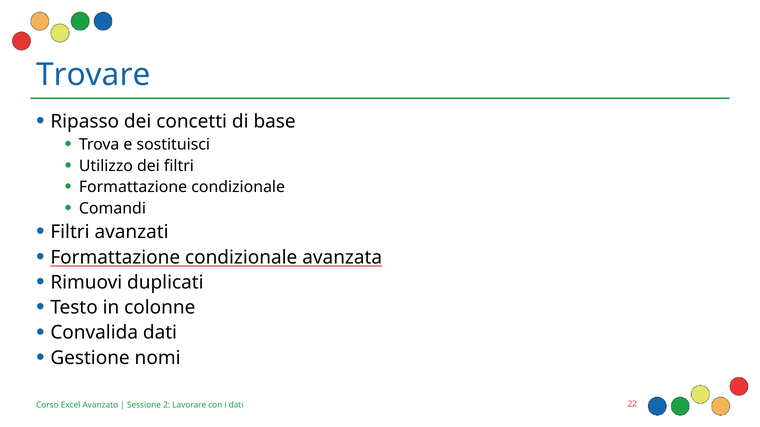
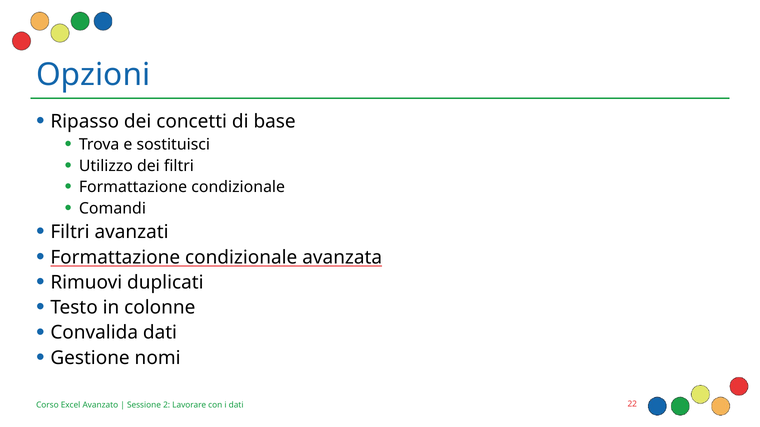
Trovare: Trovare -> Opzioni (93, 75)
